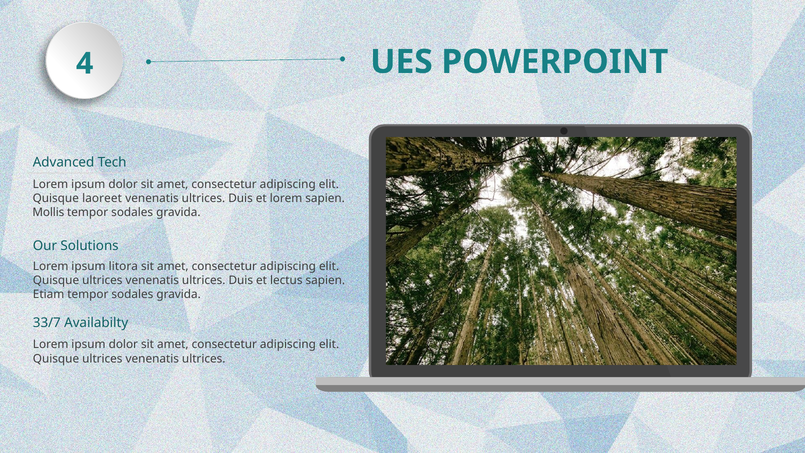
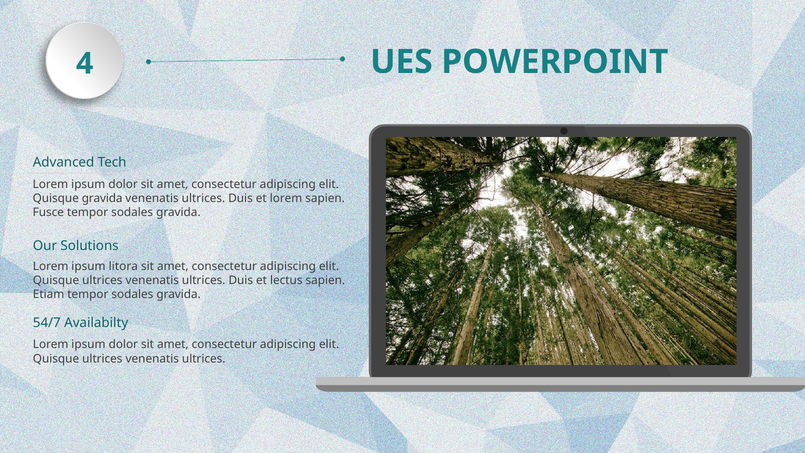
Quisque laoreet: laoreet -> gravida (102, 198)
Mollis: Mollis -> Fusce (48, 212)
33/7: 33/7 -> 54/7 (47, 323)
